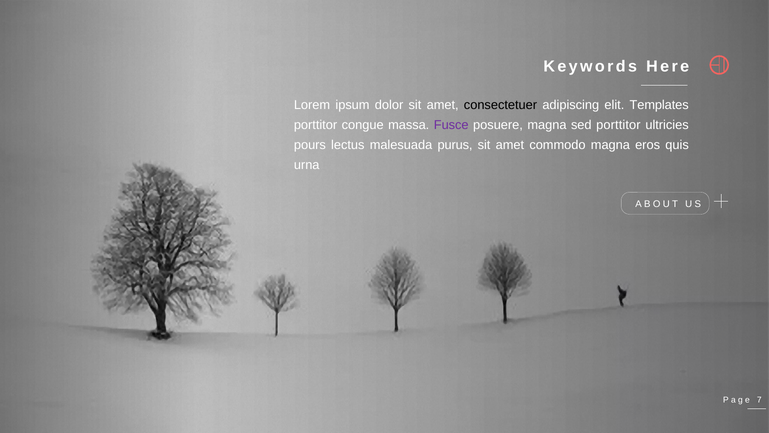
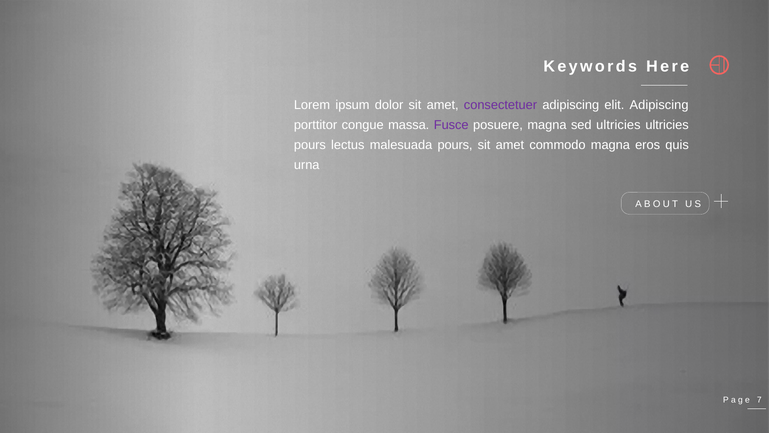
consectetuer colour: black -> purple (500, 105)
elit Templates: Templates -> Adipiscing (659, 105)
sed porttitor: porttitor -> ultricies (618, 125)
malesuada purus: purus -> pours (455, 145)
